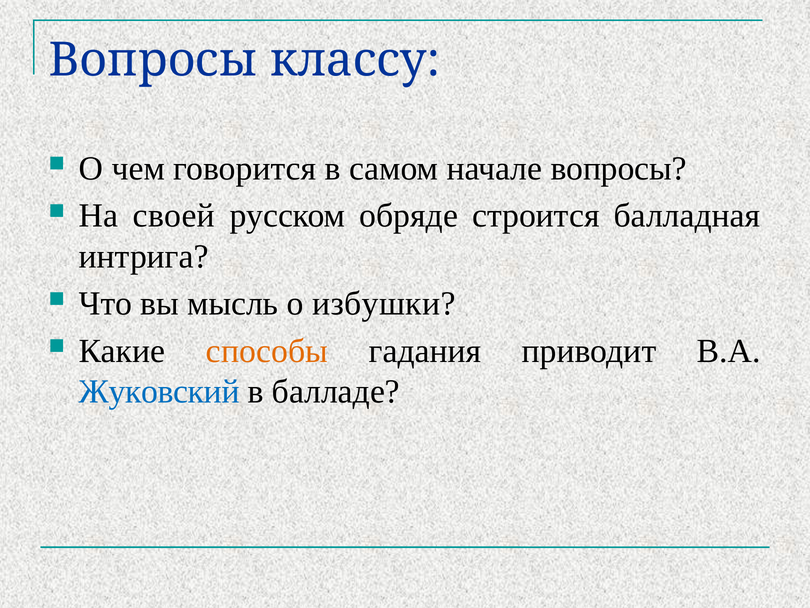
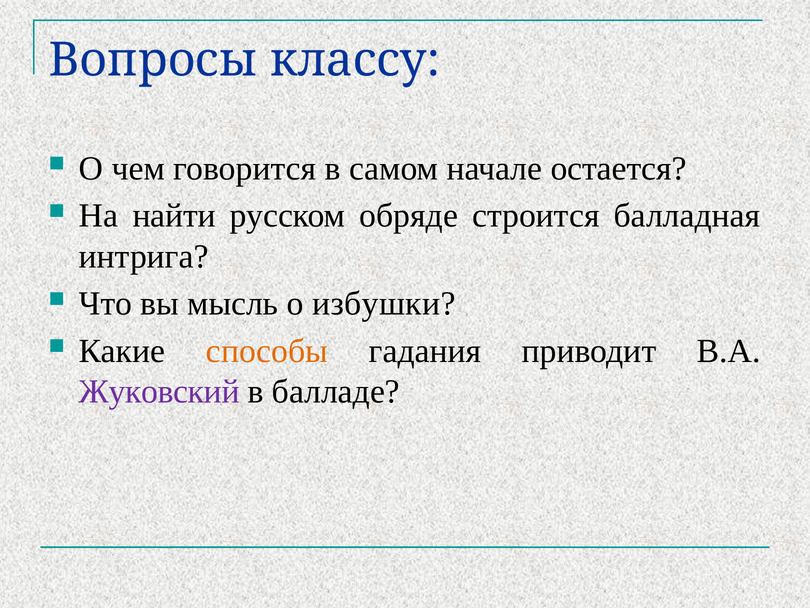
начале вопросы: вопросы -> остается (619, 168)
своей: своей -> найти (174, 216)
Жуковский colour: blue -> purple (159, 391)
